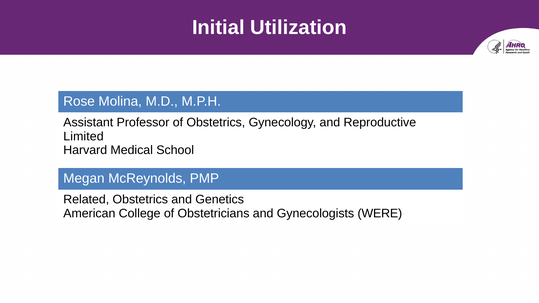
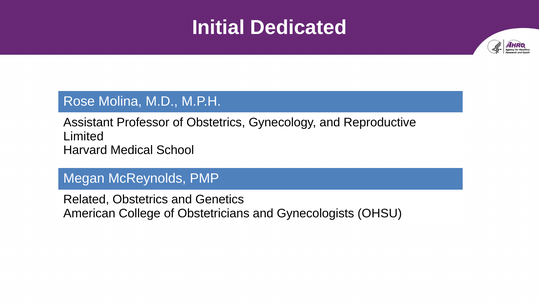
Utilization: Utilization -> Dedicated (299, 27)
WERE: WERE -> OHSU (380, 213)
